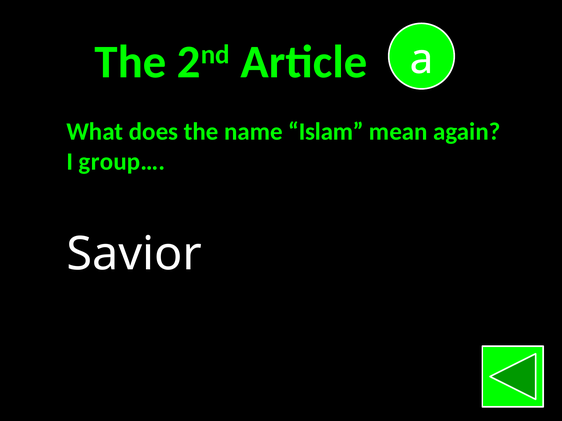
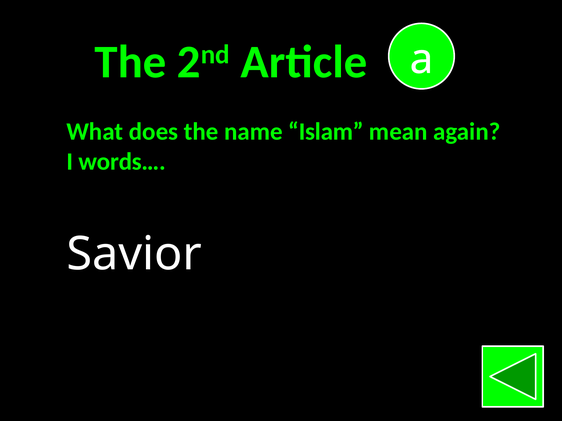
group…: group… -> words… (122, 162)
